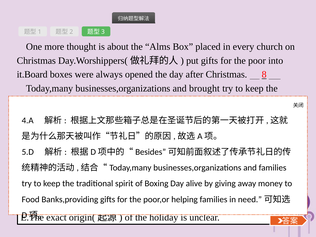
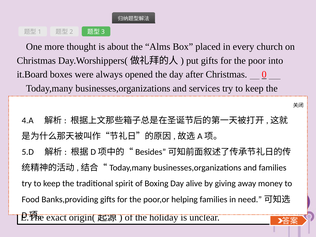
8: 8 -> 0 (264, 74)
brought: brought -> services (204, 88)
